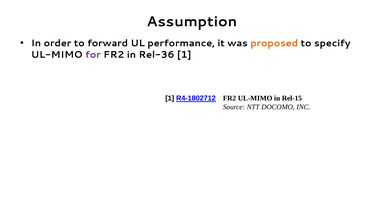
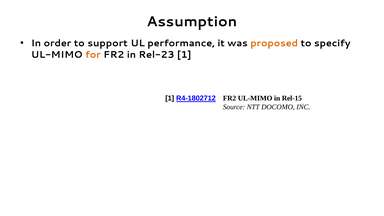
forward: forward -> support (108, 43)
for colour: purple -> orange (93, 55)
Rel-36: Rel-36 -> Rel-23 (157, 55)
